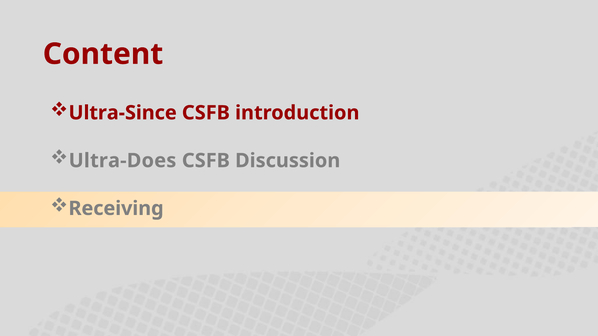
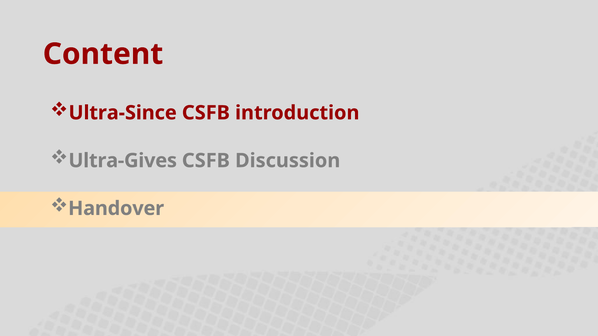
Ultra-Does: Ultra-Does -> Ultra-Gives (123, 161)
Receiving: Receiving -> Handover (116, 209)
